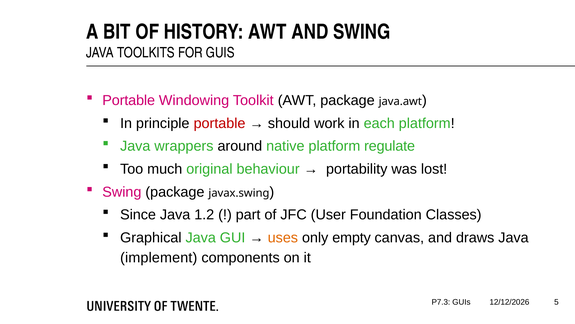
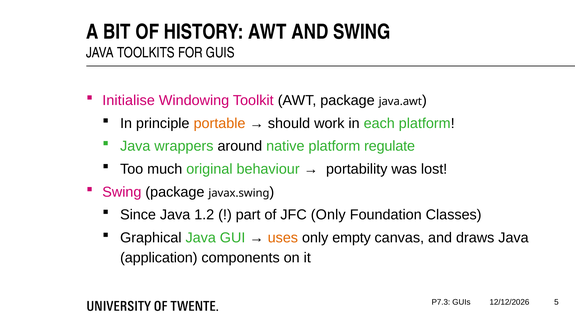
Portable: Portable -> Initialise (129, 100)
portable colour: red -> orange (220, 123)
JFC User: User -> Only (328, 214)
implement: implement -> application (159, 257)
